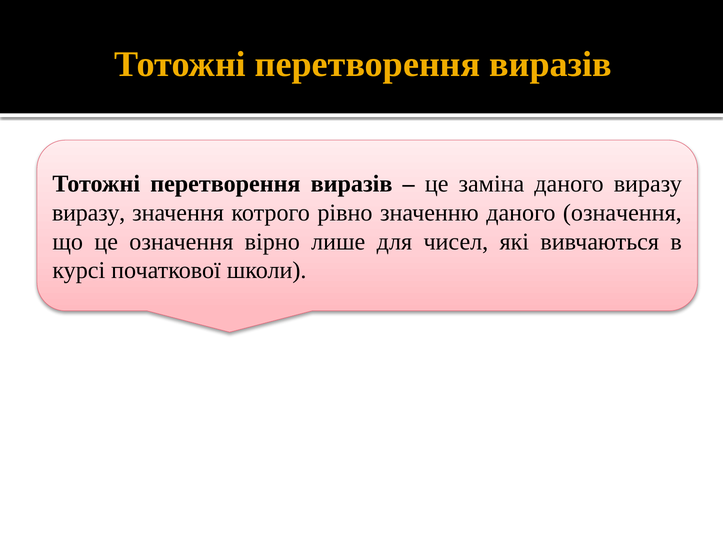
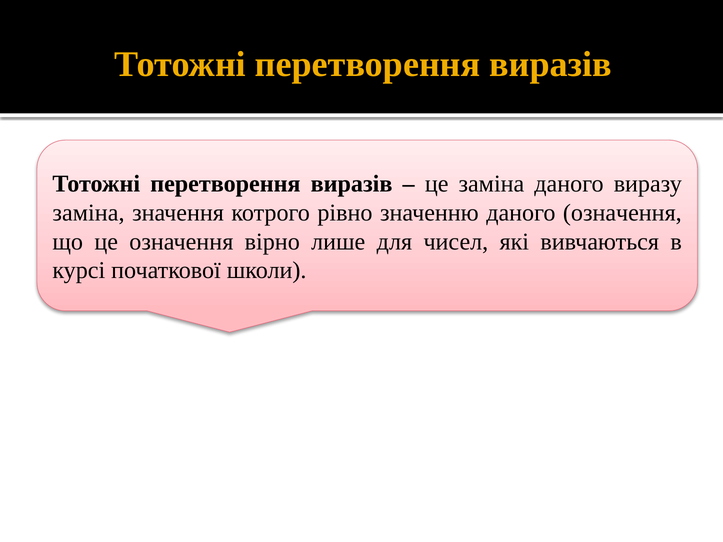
виразу: виразу -> заміна (89, 213)
